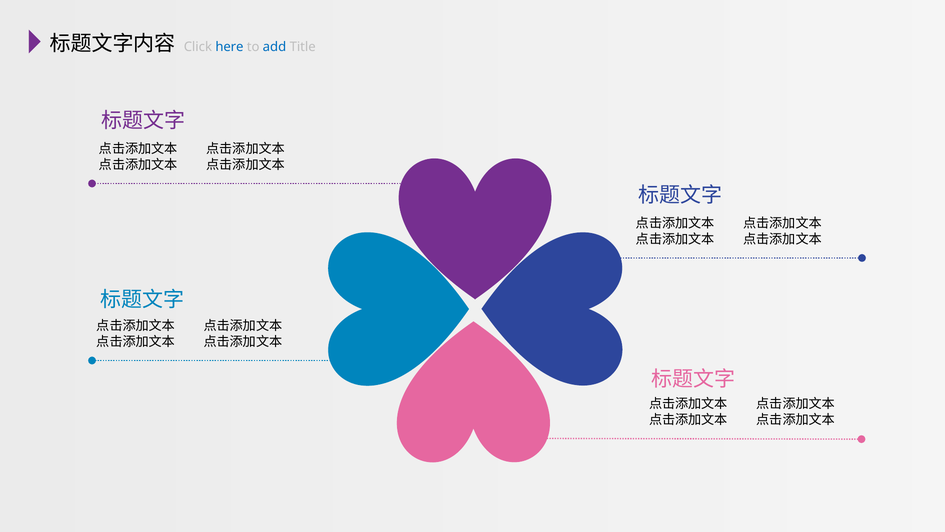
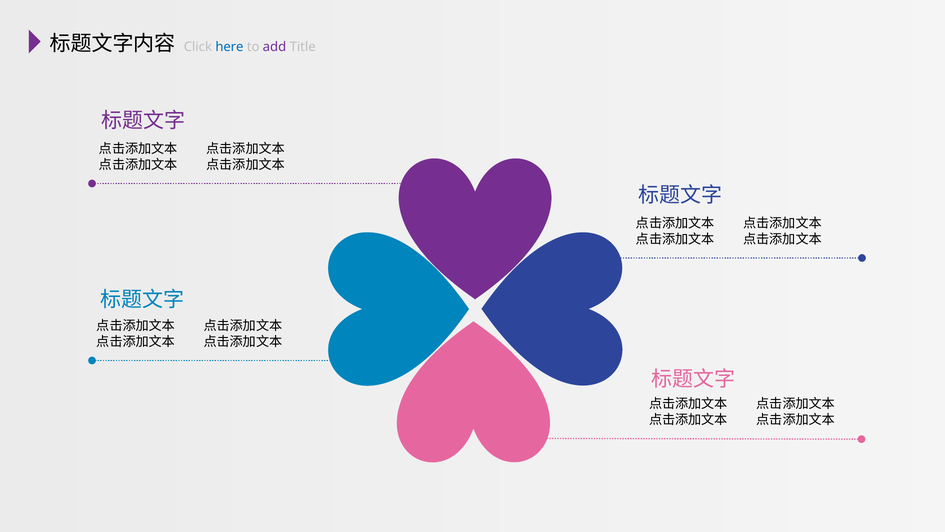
add colour: blue -> purple (274, 47)
